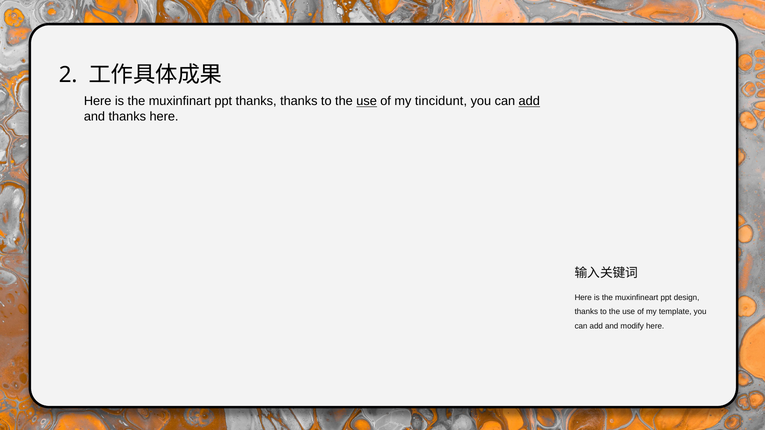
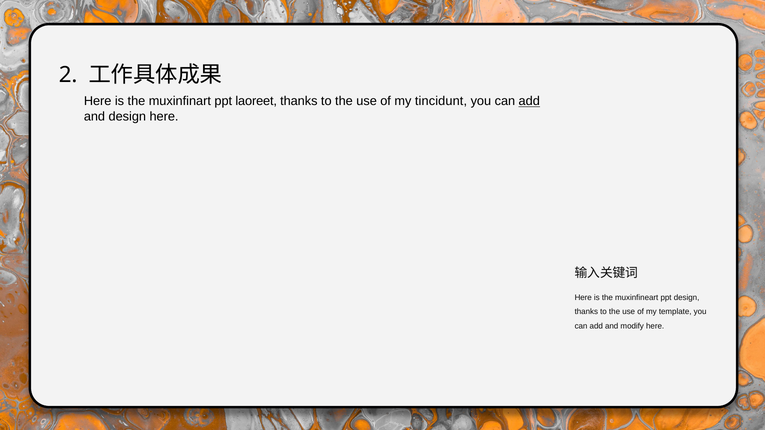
ppt thanks: thanks -> laoreet (256, 101)
use underline: present -> none (367, 101)
and thanks: thanks -> design (127, 117)
